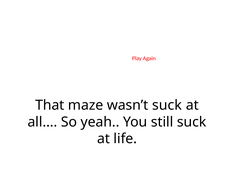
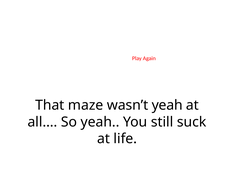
wasn’t suck: suck -> yeah (167, 105)
